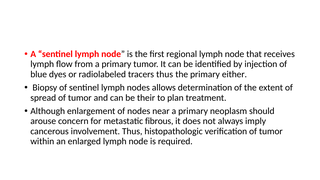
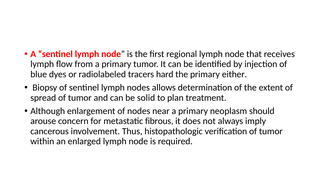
tracers thus: thus -> hard (165, 74)
their: their -> solid (146, 98)
